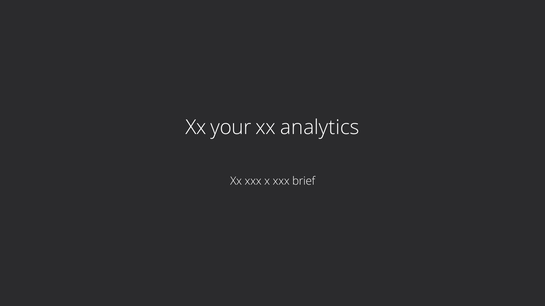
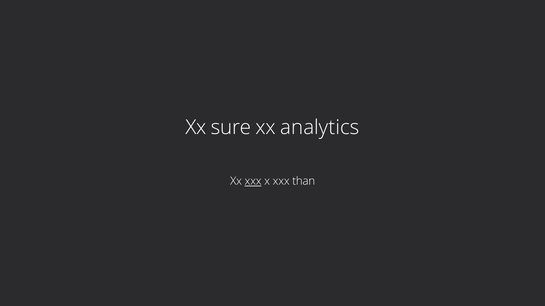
your: your -> sure (231, 128)
xxx underline: none -> present (253, 181)
brief: brief -> than (304, 181)
